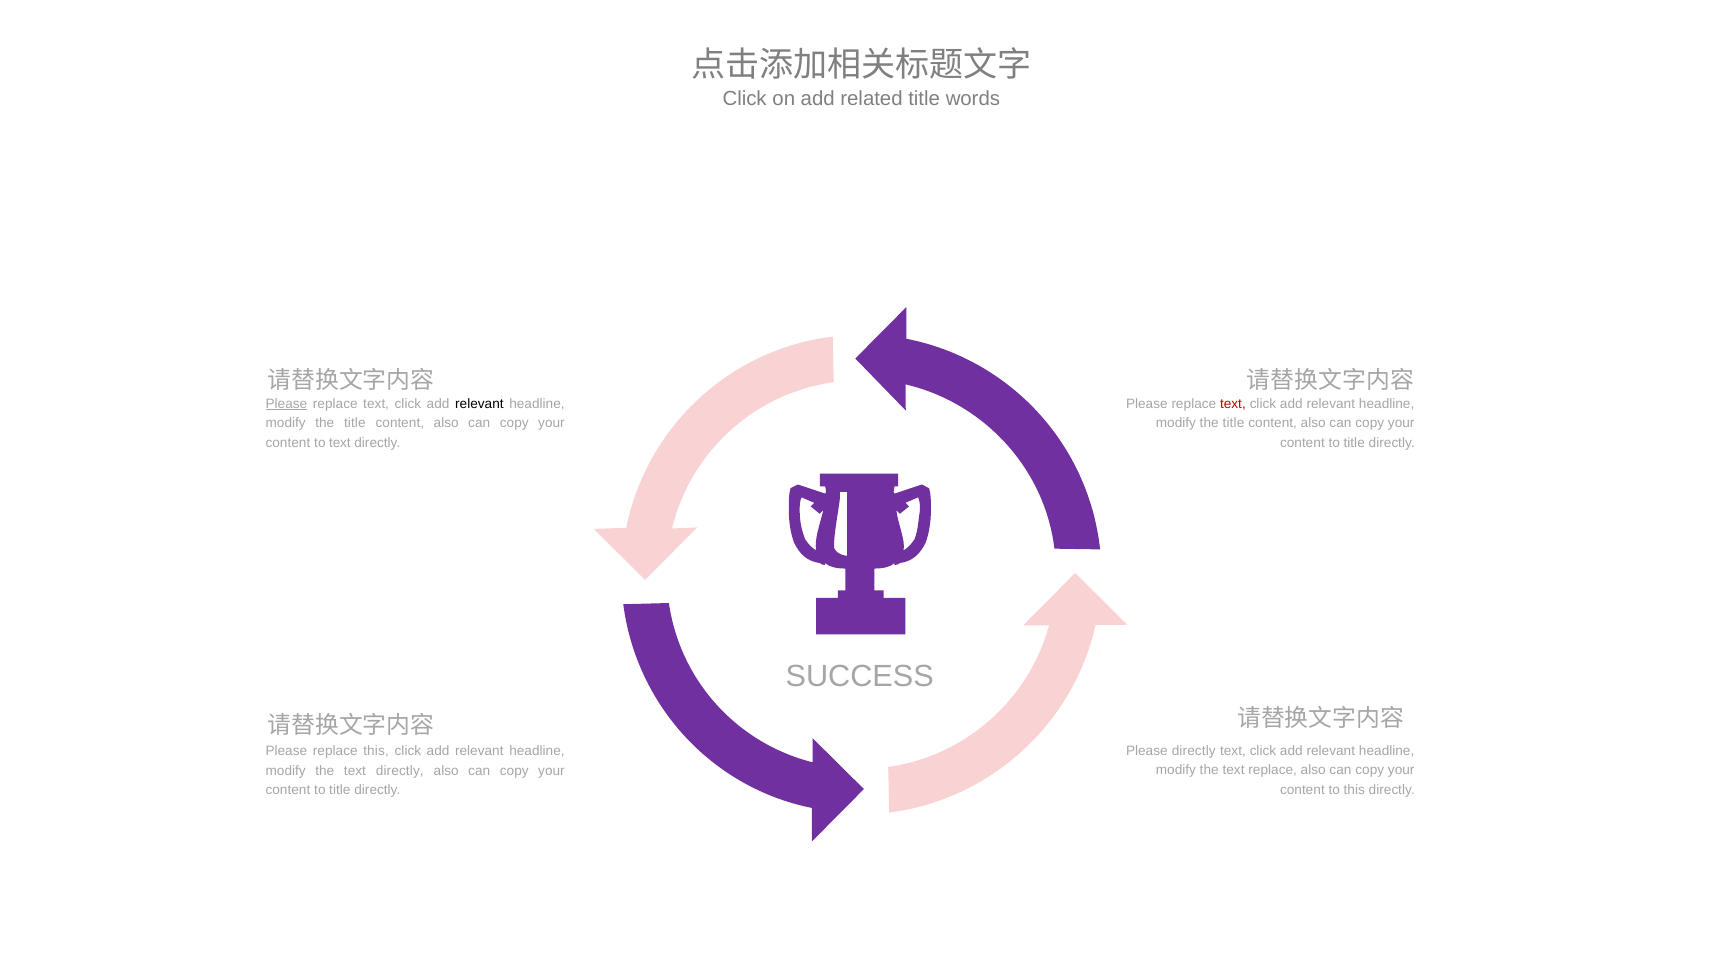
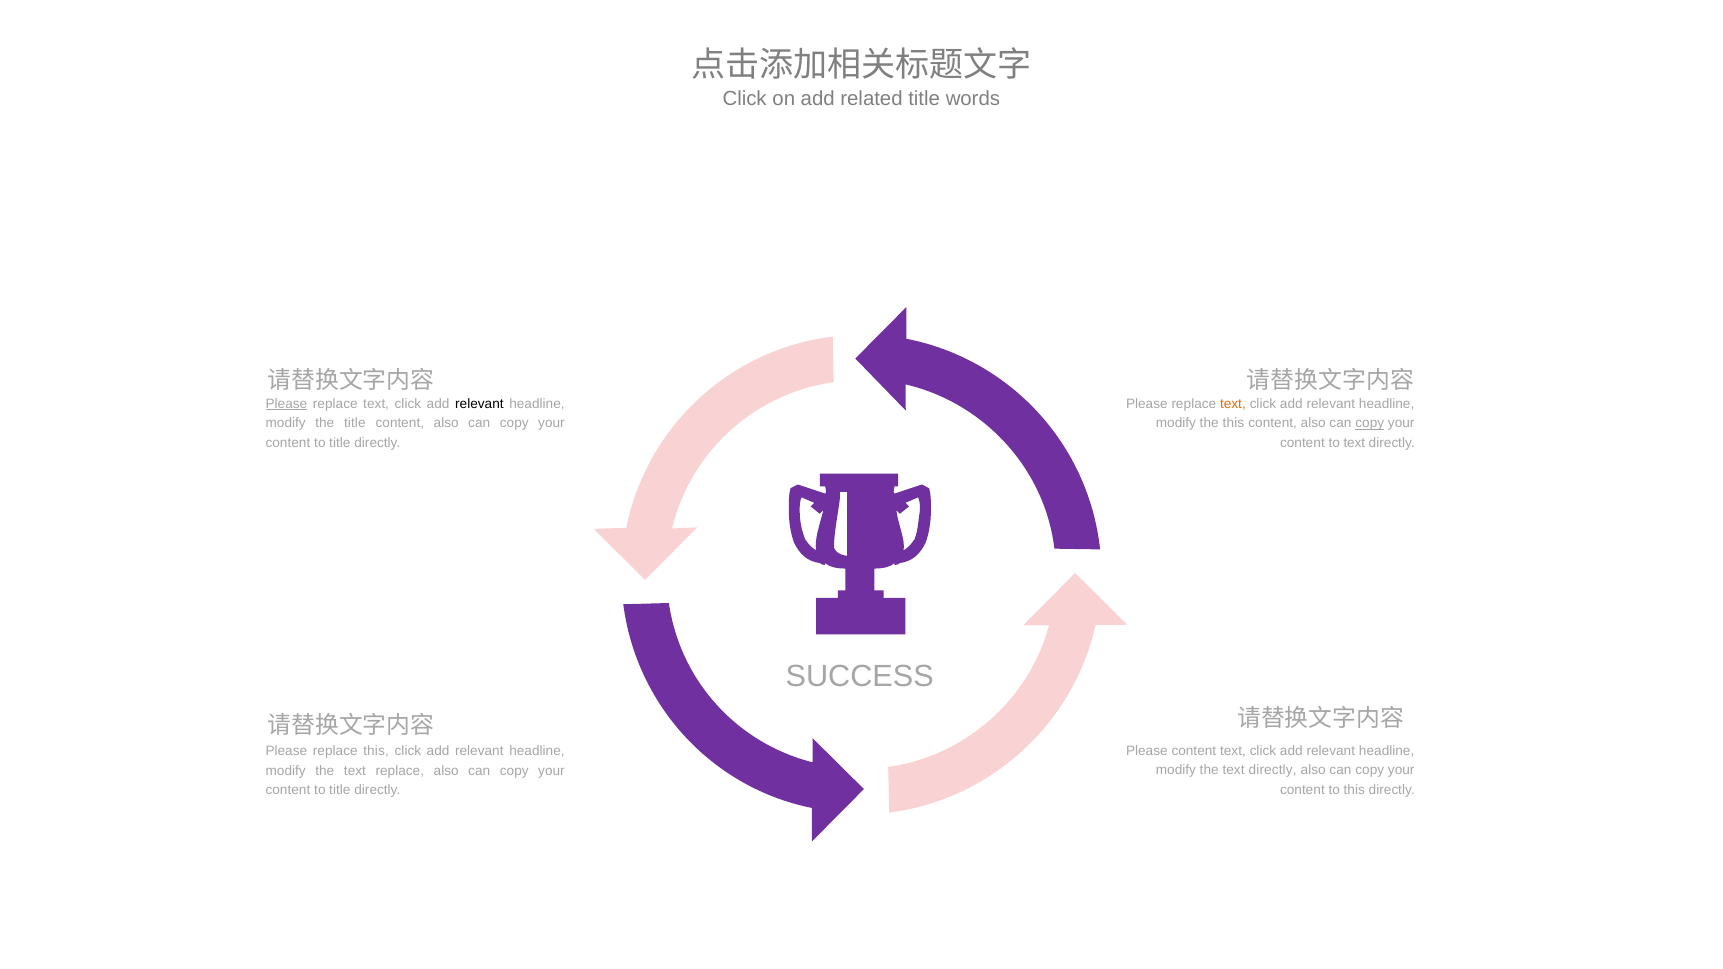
text colour: red -> orange (1233, 404)
title: title -> this (1233, 423)
copy underline: none -> present (1370, 423)
text: text -> title (340, 443)
title: title -> text (1354, 443)
Please directly: directly -> content (1194, 751)
the text replace: replace -> directly (1273, 770)
the text directly: directly -> replace (400, 771)
